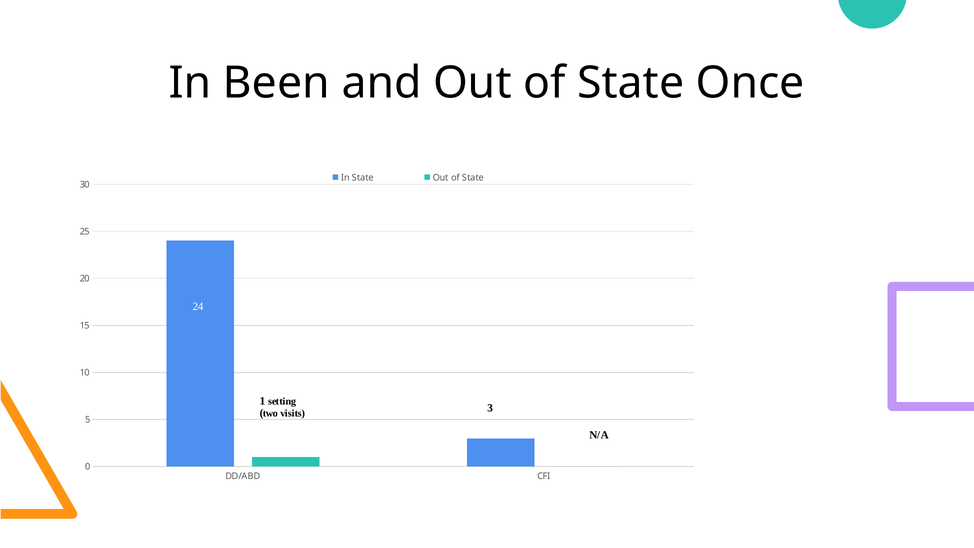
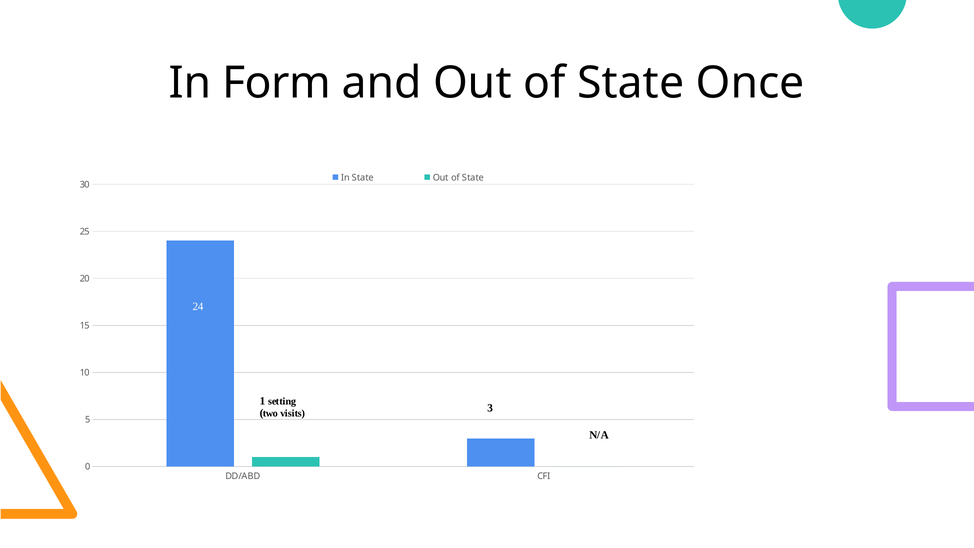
Been: Been -> Form (277, 83)
